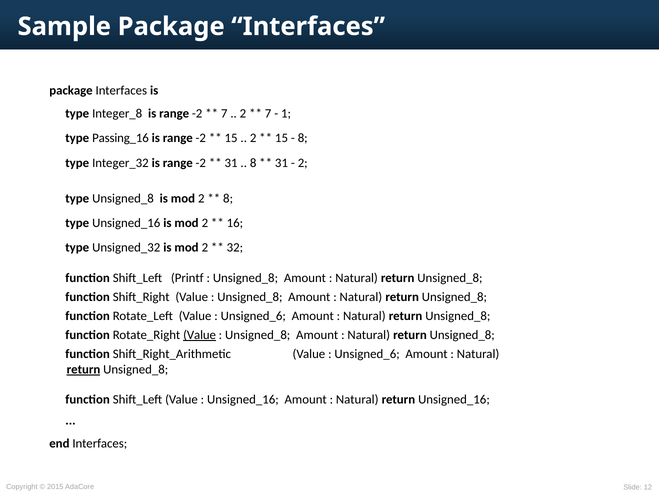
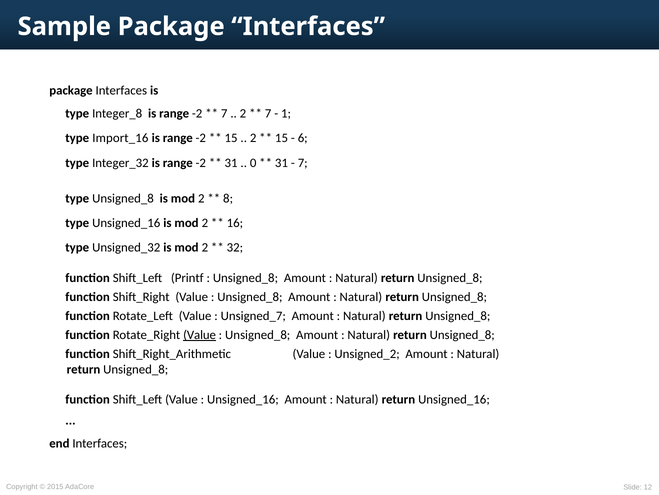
Passing_16: Passing_16 -> Import_16 (120, 138)
8: 8 -> 6 (303, 138)
8: 8 -> 0 (253, 163)
2: 2 -> 7 (303, 163)
Unsigned_6: Unsigned_6 -> Unsigned_7 (253, 315)
Unsigned_6: Unsigned_6 -> Unsigned_2 (367, 354)
return underline: present -> none (83, 369)
